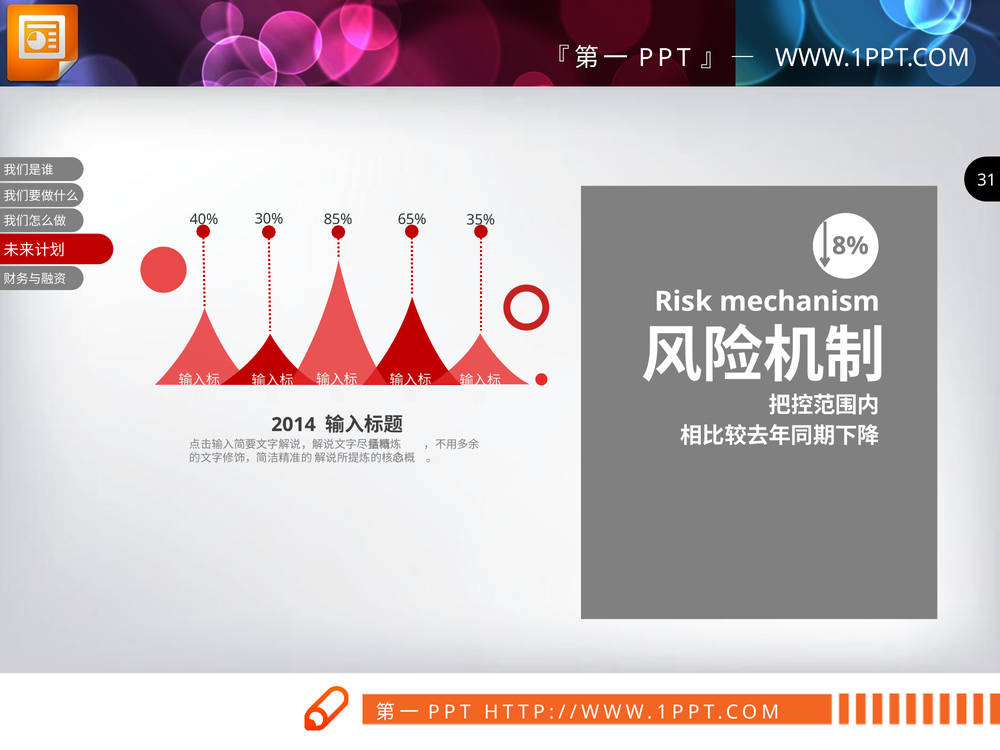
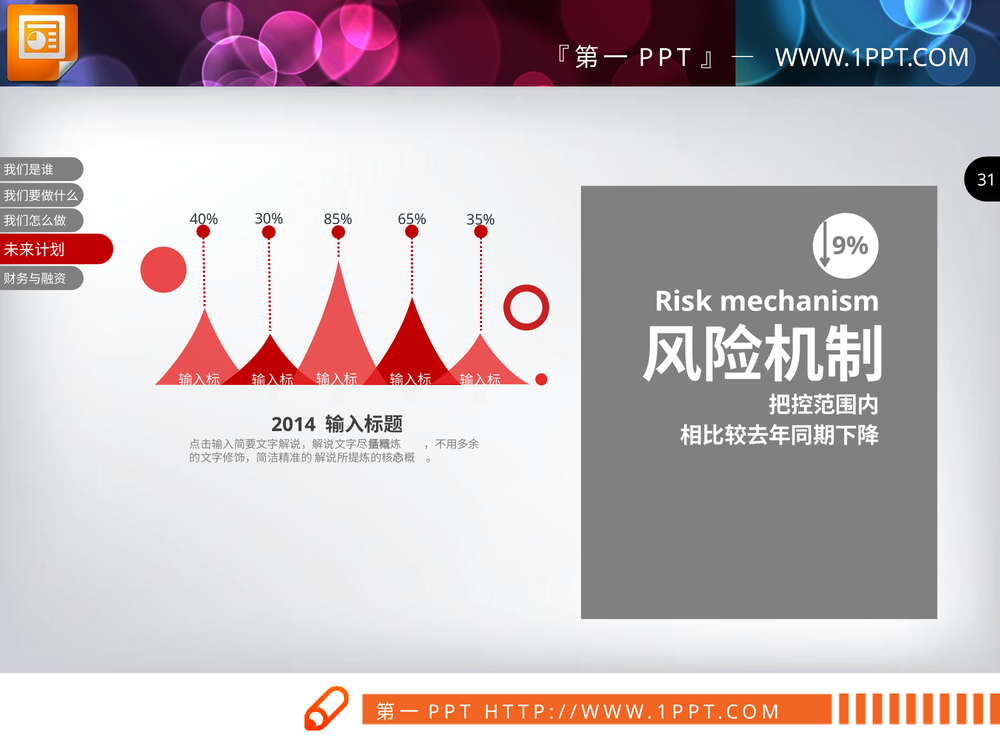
8%: 8% -> 9% (850, 246)
